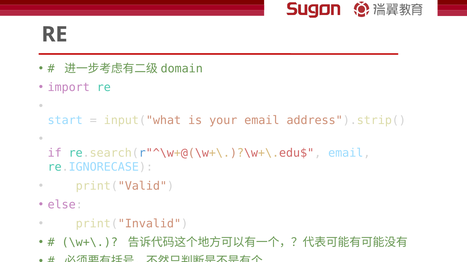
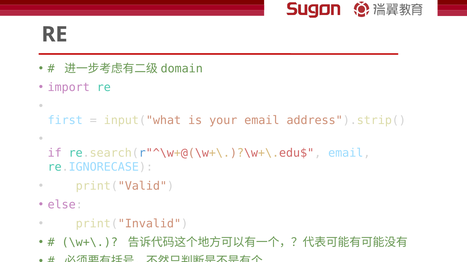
start: start -> first (65, 121)
